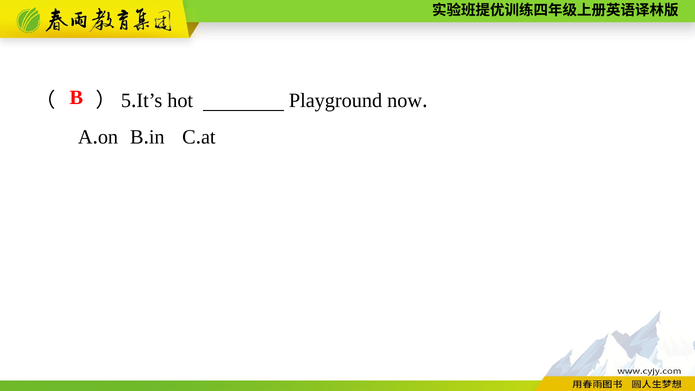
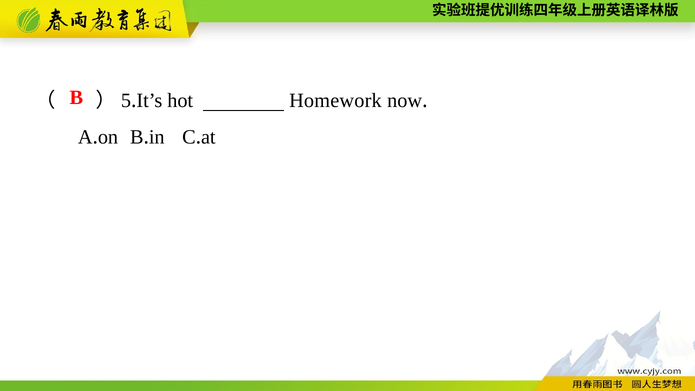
Playground: Playground -> Homework (335, 101)
